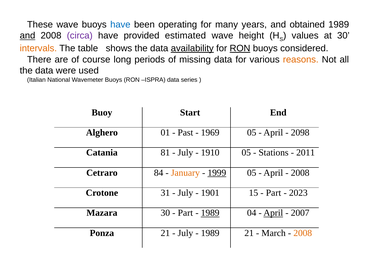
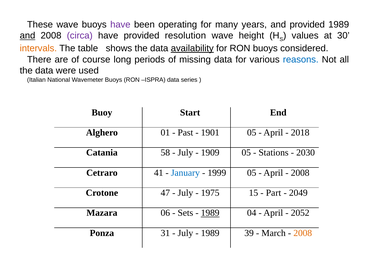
have colour: blue -> purple (120, 25)
and obtained: obtained -> provided (307, 25)
estimated: estimated -> resolution (185, 36)
RON underline: present -> none (240, 48)
reasons colour: orange -> blue (301, 60)
1969: 1969 -> 1901 (210, 133)
2098: 2098 -> 2018 (300, 133)
81: 81 -> 58 (165, 153)
1910: 1910 -> 1909 (210, 153)
2011: 2011 -> 2030 (306, 153)
84: 84 -> 41 (159, 173)
January colour: orange -> blue (185, 173)
1999 underline: present -> none (217, 173)
31: 31 -> 47 (165, 193)
1901: 1901 -> 1975 (210, 193)
2023: 2023 -> 2049 (298, 193)
Mazara 30: 30 -> 06 (165, 213)
Part: Part -> Sets (185, 213)
April underline: present -> none (273, 213)
2007: 2007 -> 2052 (300, 213)
Ponza 21: 21 -> 31 (165, 233)
1989 21: 21 -> 39 (249, 233)
